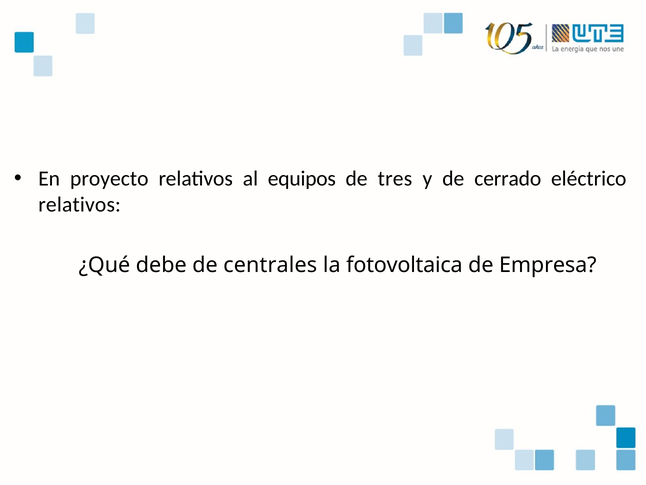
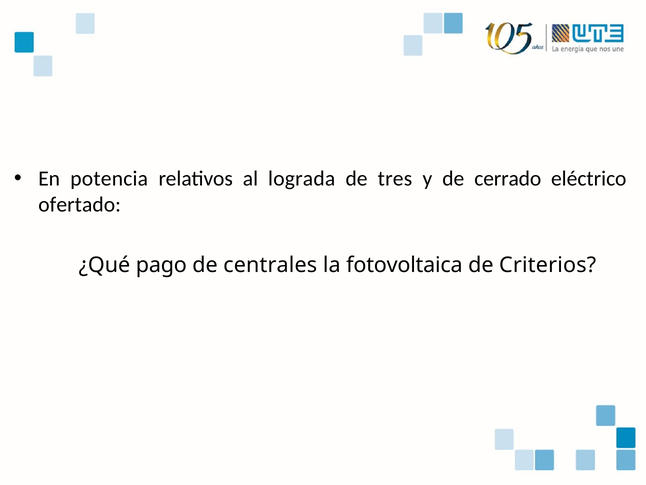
proyecto: proyecto -> potencia (109, 179)
equipos: equipos -> lograda (302, 179)
relativos: relativos -> ofertado (80, 204)
debe: debe -> pago (161, 265)
Empresa: Empresa -> Criterios (548, 265)
